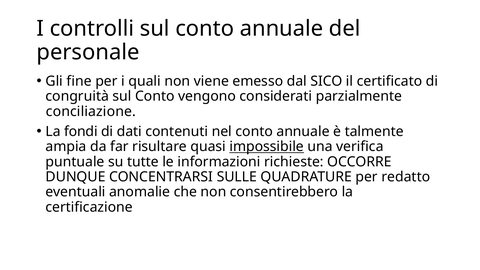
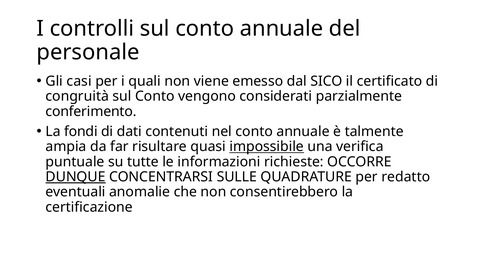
fine: fine -> casi (79, 81)
conciliazione: conciliazione -> conferimento (91, 111)
DUNQUE underline: none -> present (76, 177)
